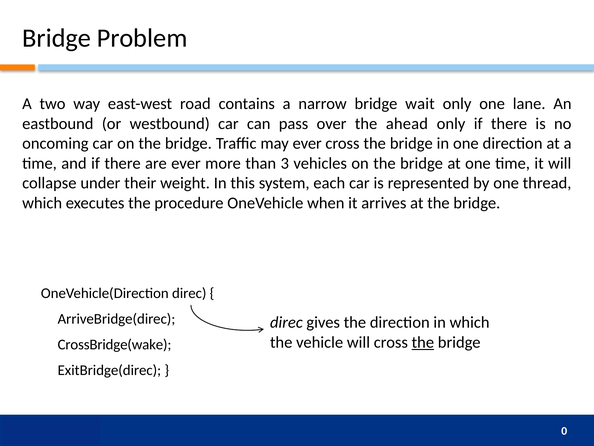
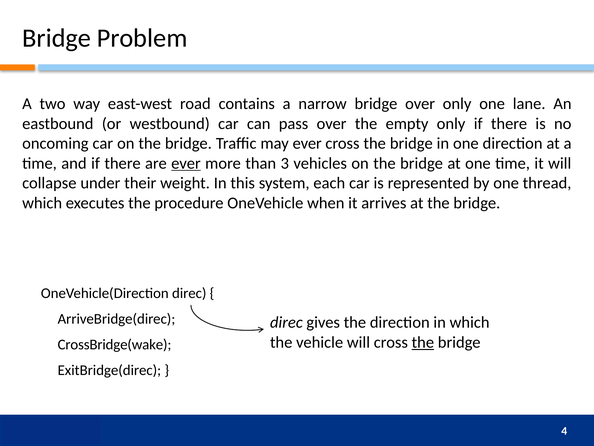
bridge wait: wait -> over (420, 104)
ahead: ahead -> empty (407, 123)
ever underline: none -> present (186, 163)
0: 0 -> 4 (564, 431)
